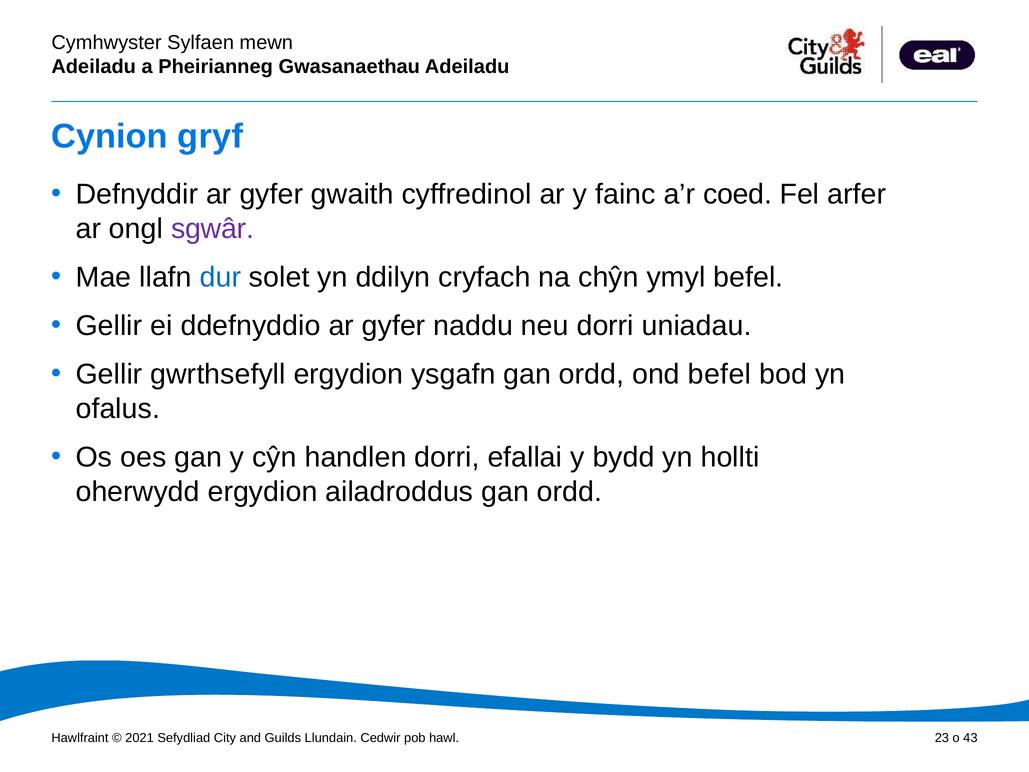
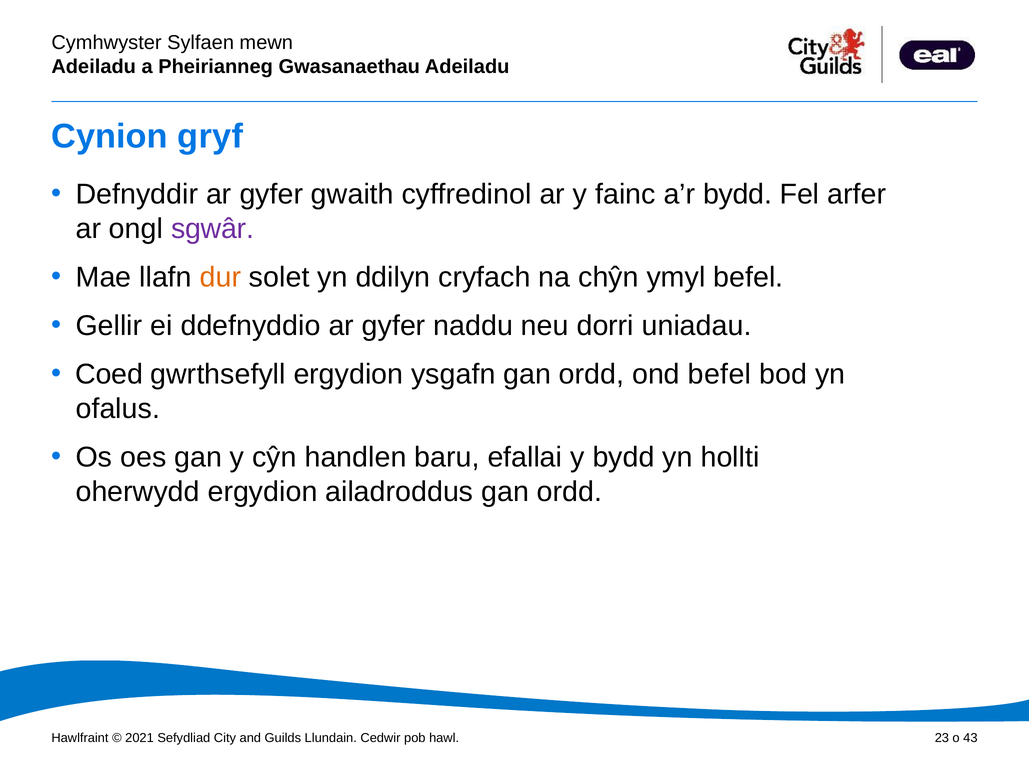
a’r coed: coed -> bydd (738, 194)
dur colour: blue -> orange (220, 277)
Gellir: Gellir -> Coed (109, 374)
handlen dorri: dorri -> baru (447, 457)
